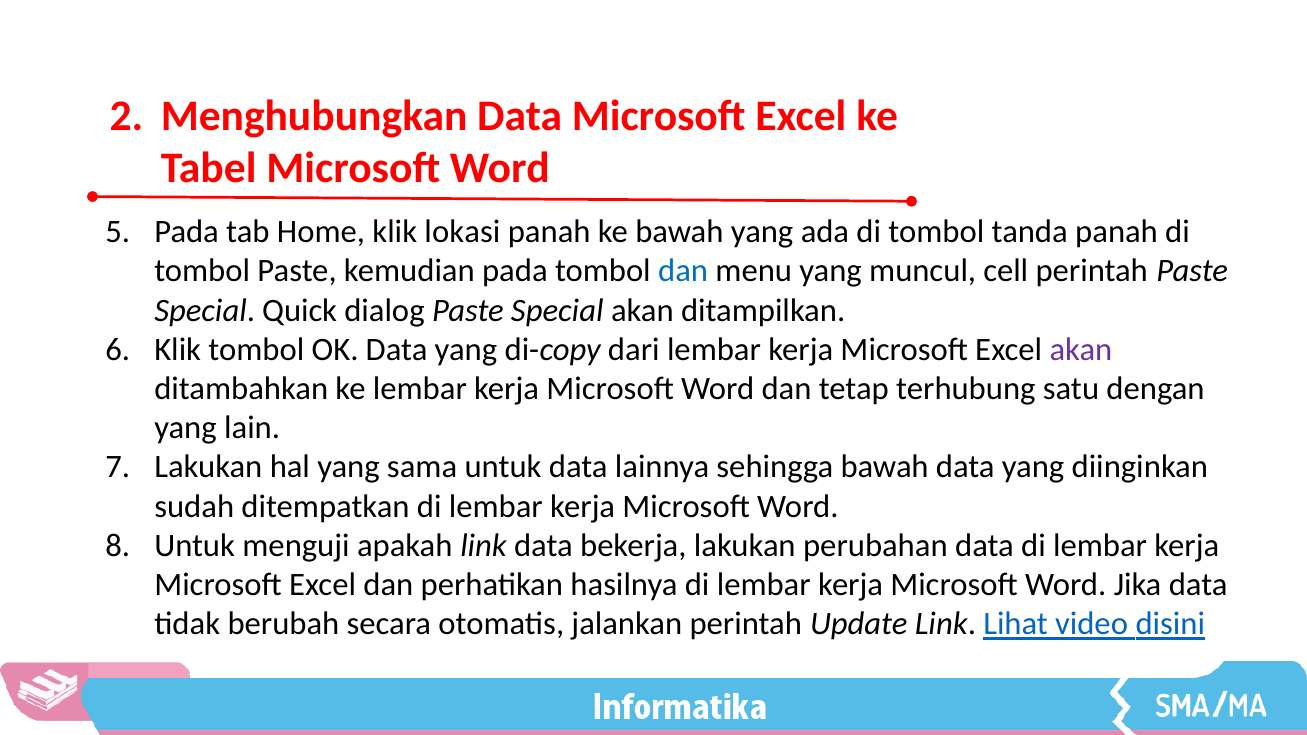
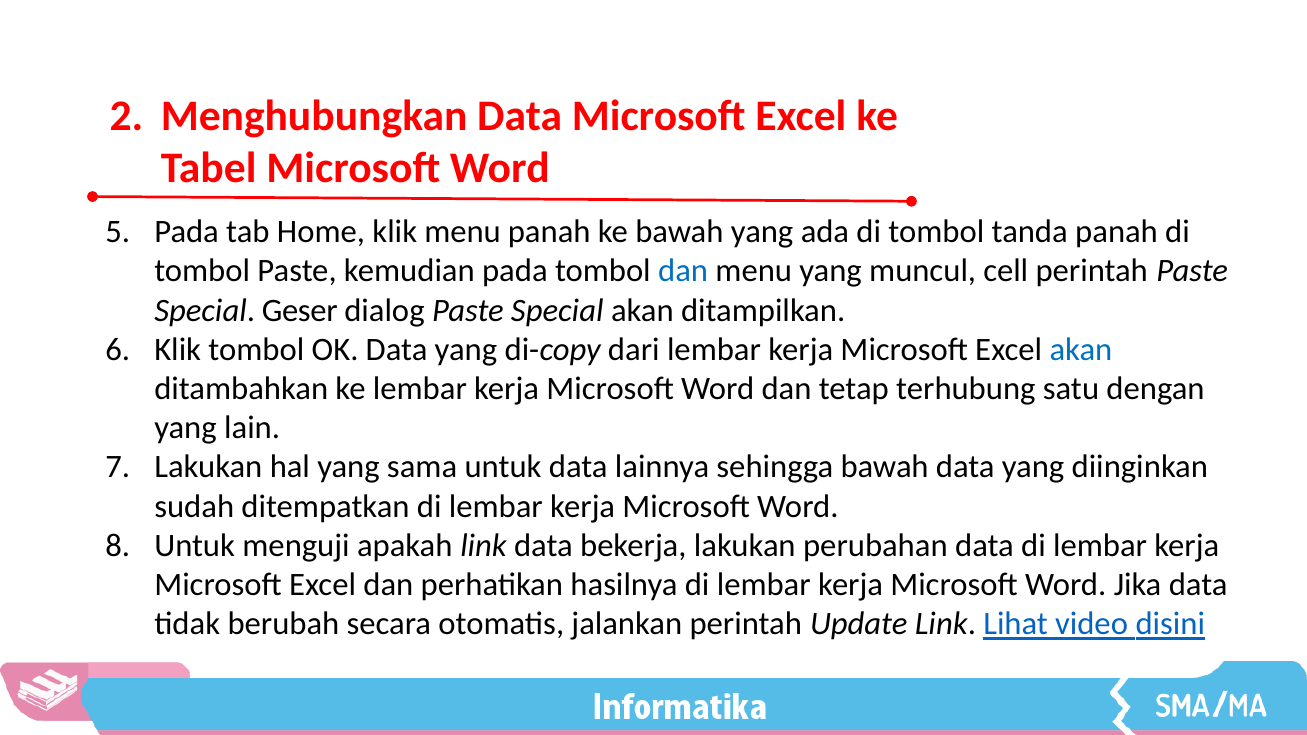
klik lokasi: lokasi -> menu (463, 232)
Quick: Quick -> Geser (300, 310)
akan colour: purple -> blue (1081, 350)
